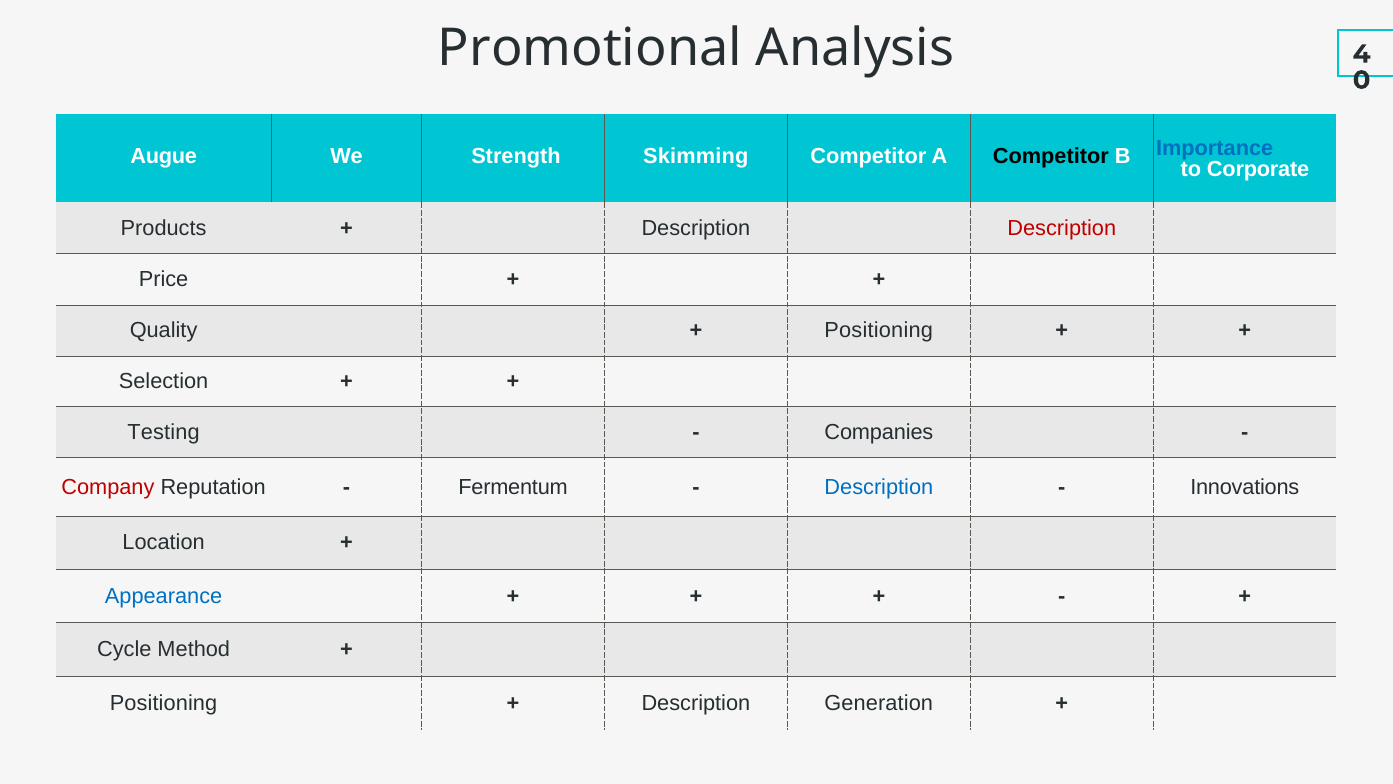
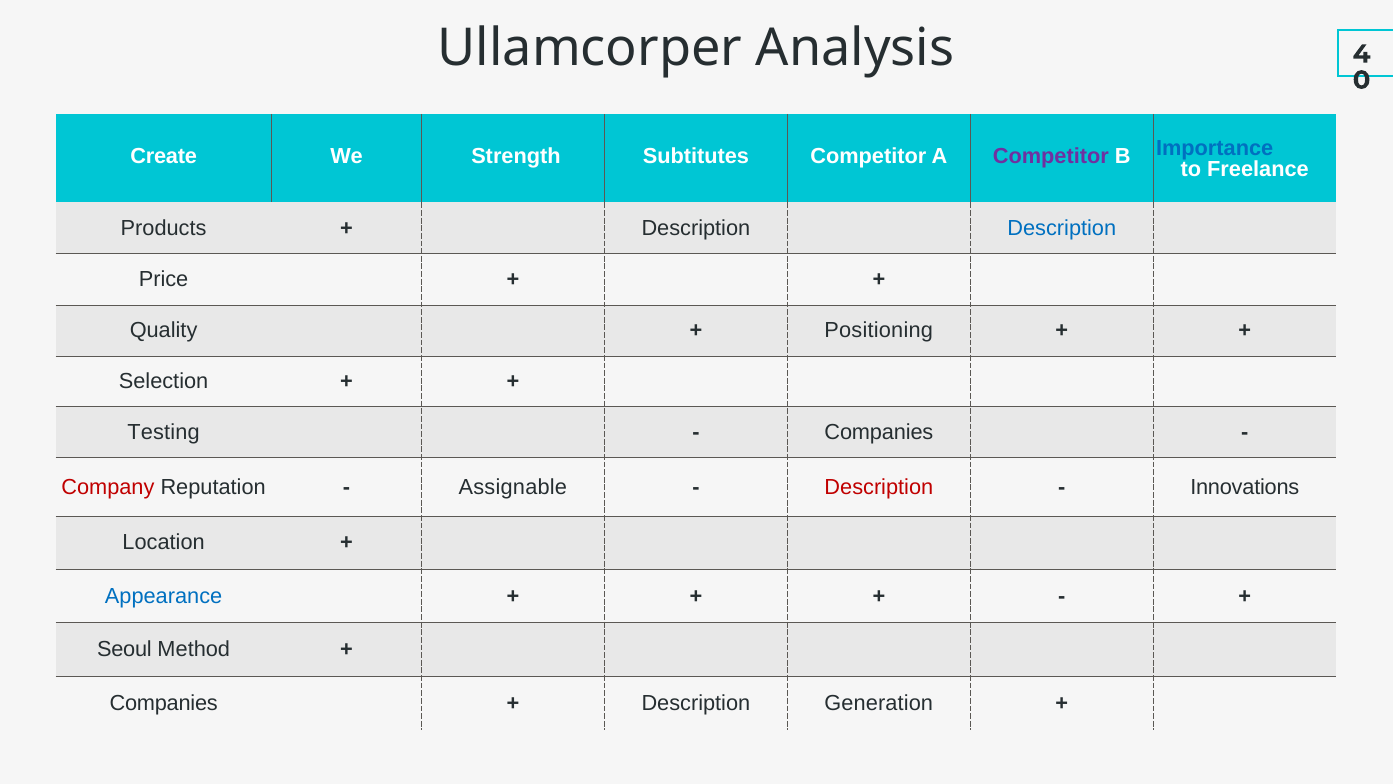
Promotional: Promotional -> Ullamcorper (590, 48)
Augue: Augue -> Create (164, 157)
Skimming: Skimming -> Subtitutes (696, 157)
Competitor colour: black -> purple (1051, 157)
Corporate: Corporate -> Freelance (1258, 169)
Description colour: red -> blue (1062, 228)
Fermentum: Fermentum -> Assignable (513, 487)
Description colour: blue -> red (879, 487)
Cycle: Cycle -> Seoul (124, 649)
Positioning: Positioning -> Companies (164, 703)
